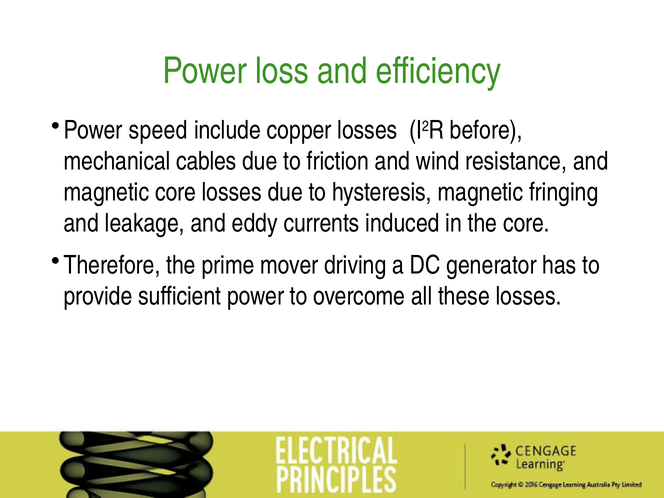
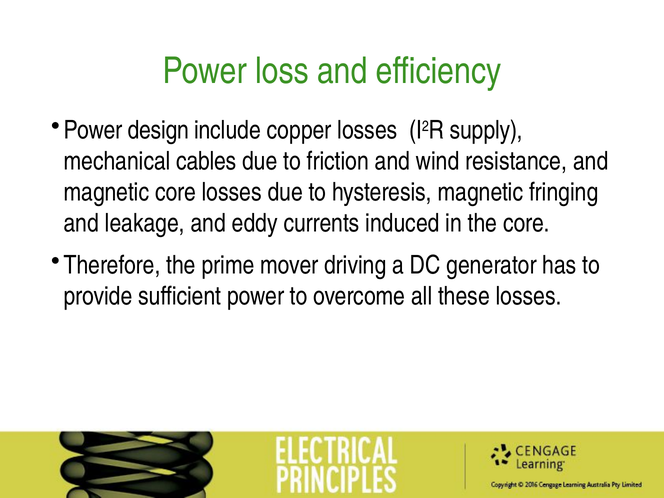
speed: speed -> design (158, 130)
before: before -> supply (486, 130)
